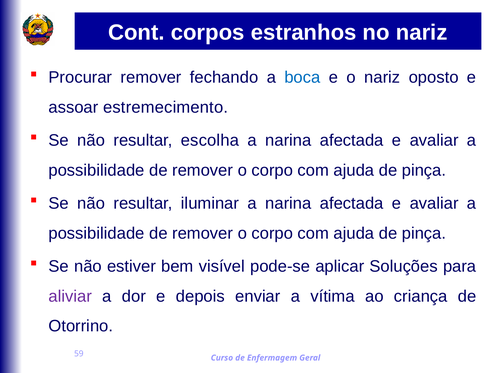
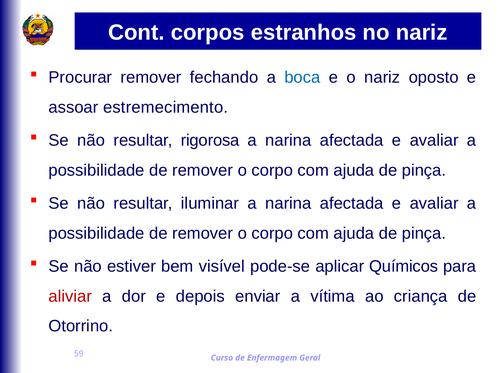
escolha: escolha -> rigorosa (210, 141)
Soluções: Soluções -> Químicos (404, 267)
aliviar colour: purple -> red (70, 297)
